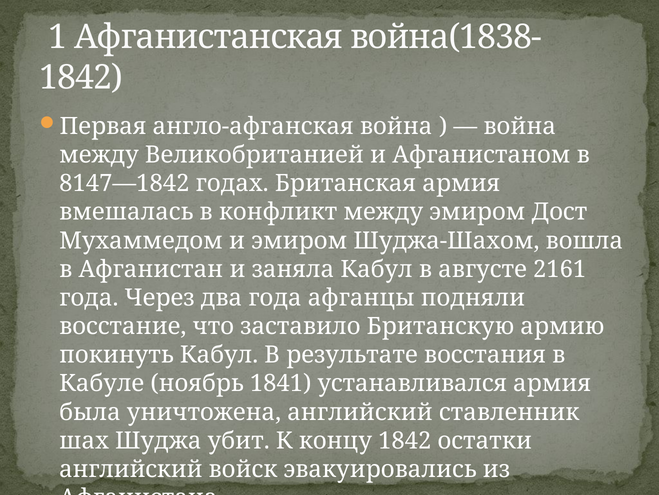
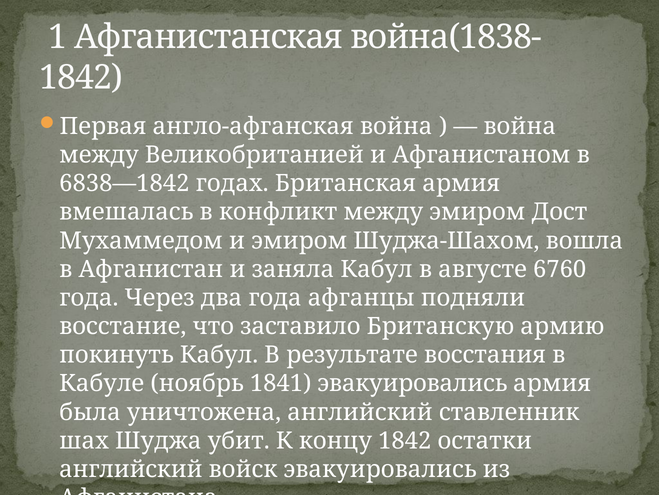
8147—1842: 8147—1842 -> 6838—1842 (124, 183)
2161: 2161 -> 6760 (560, 269)
1841 устанавливался: устанавливался -> эвакуировались (412, 383)
